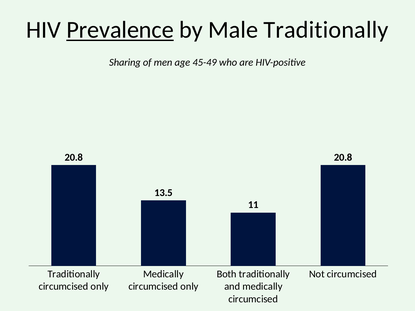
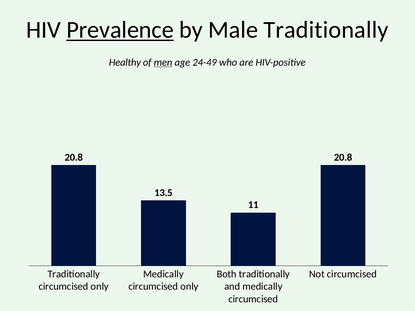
Sharing: Sharing -> Healthy (125, 62)
men underline: none -> present (163, 62)
45-49: 45-49 -> 24-49 (205, 62)
